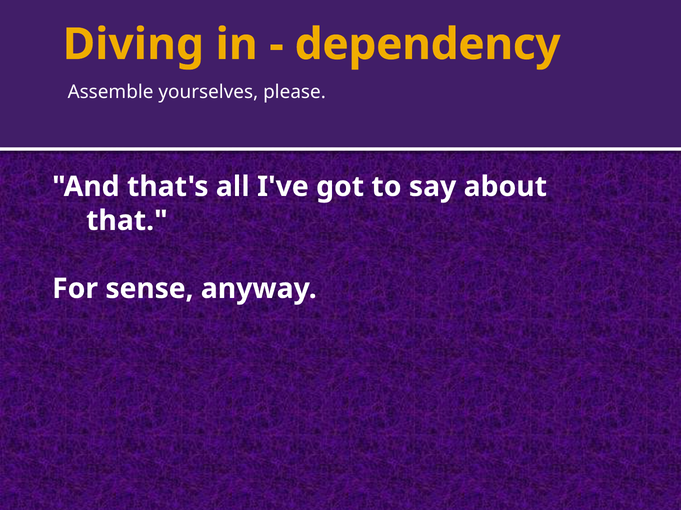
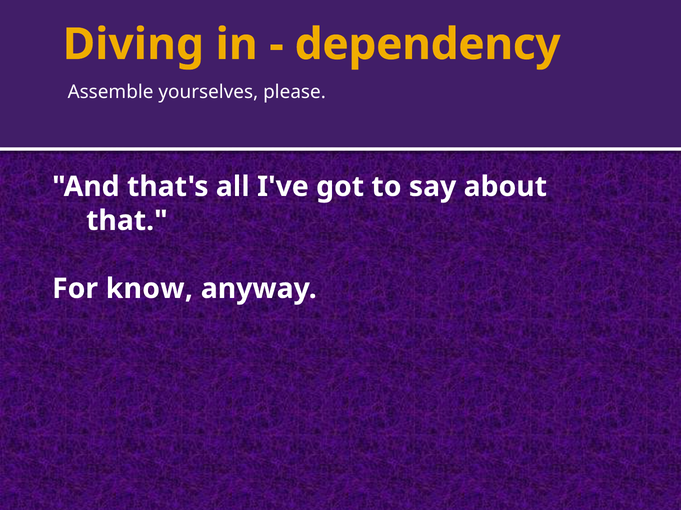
sense: sense -> know (149, 289)
